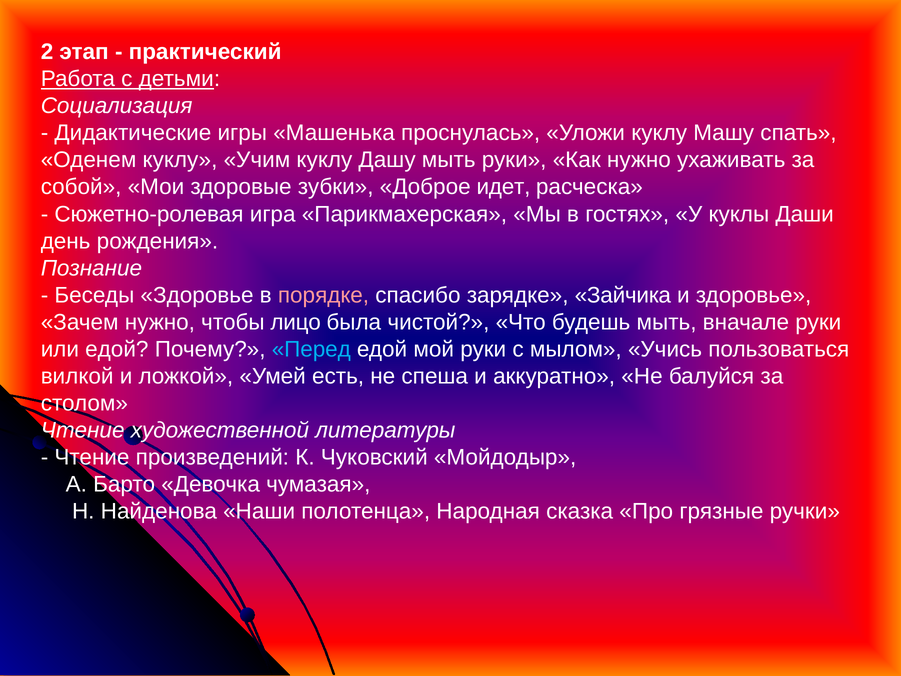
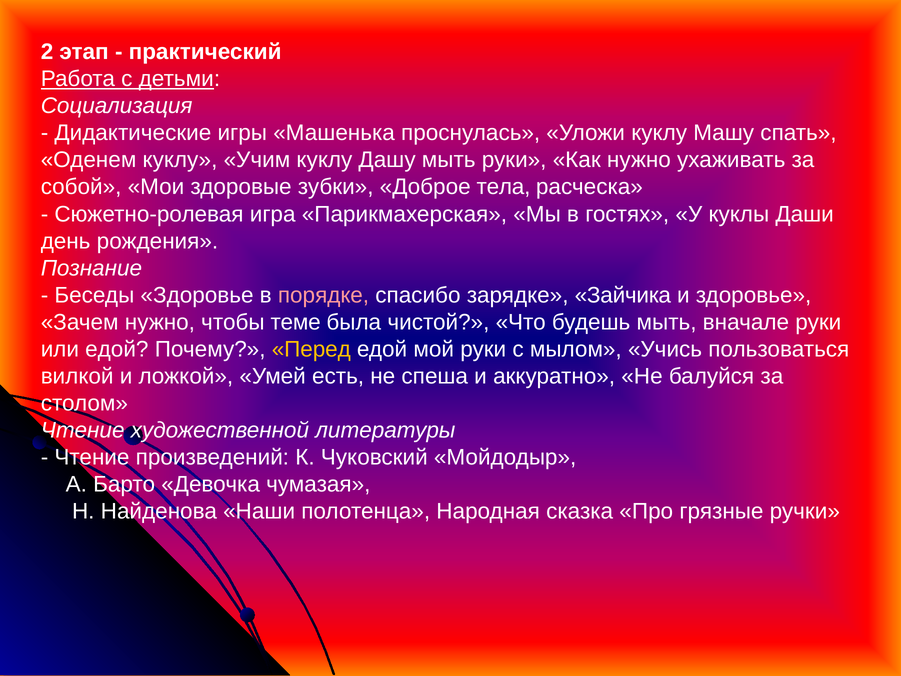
идет: идет -> тела (503, 187)
лицо: лицо -> теме (296, 322)
Перед colour: light blue -> yellow (311, 349)
